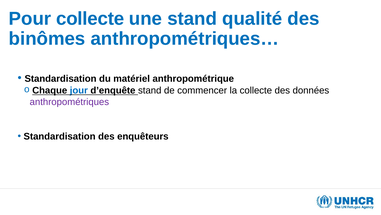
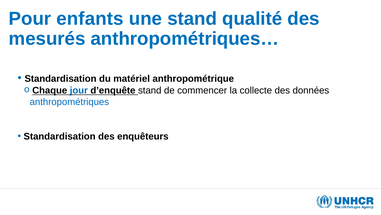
Pour collecte: collecte -> enfants (90, 19)
binômes: binômes -> mesurés (47, 39)
anthropométriques colour: purple -> blue (69, 102)
